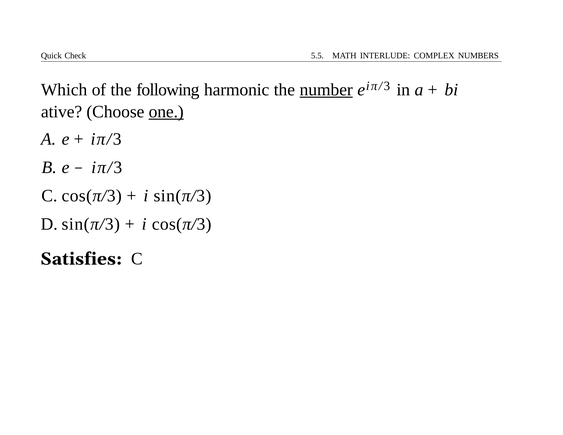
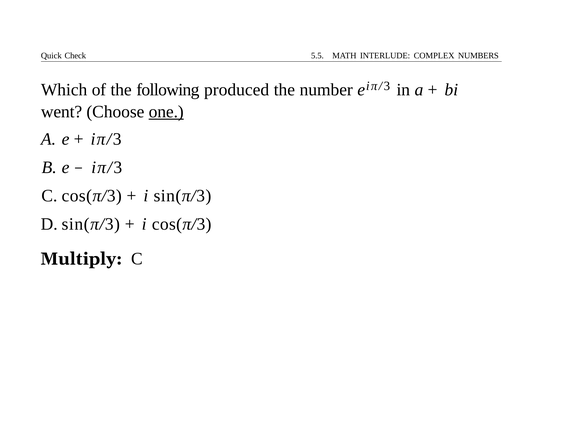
harmonic: harmonic -> produced (237, 90)
number underline: present -> none (326, 90)
ative: ative -> went (62, 112)
Satisfies: Satisfies -> Multiply (81, 259)
